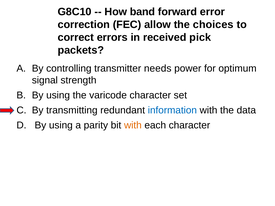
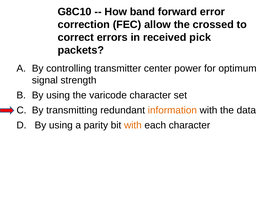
choices: choices -> crossed (213, 25)
needs: needs -> center (158, 68)
information colour: blue -> orange (172, 110)
